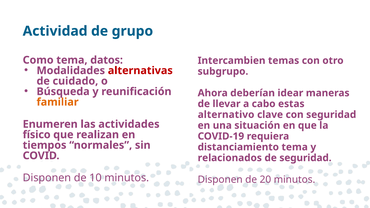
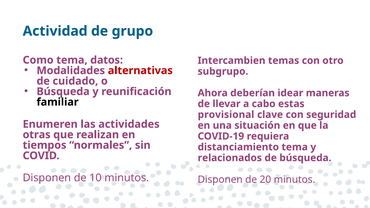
familiar colour: orange -> black (58, 102)
alternativo: alternativo -> provisional (226, 115)
físico: físico -> otras (37, 135)
de seguridad: seguridad -> búsqueda (305, 158)
